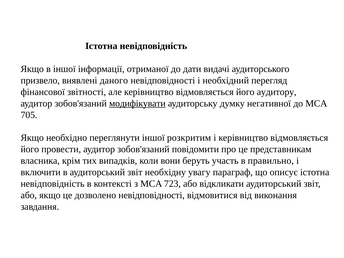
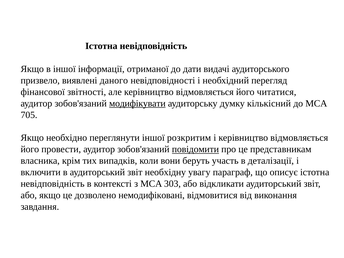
аудитору: аудитору -> читатися (277, 92)
негативної: негативної -> кількісний (269, 103)
повідомити underline: none -> present (195, 149)
правильно: правильно -> деталізації (271, 161)
723: 723 -> 303 (172, 184)
дозволено невідповідності: невідповідності -> немодифіковані (152, 195)
